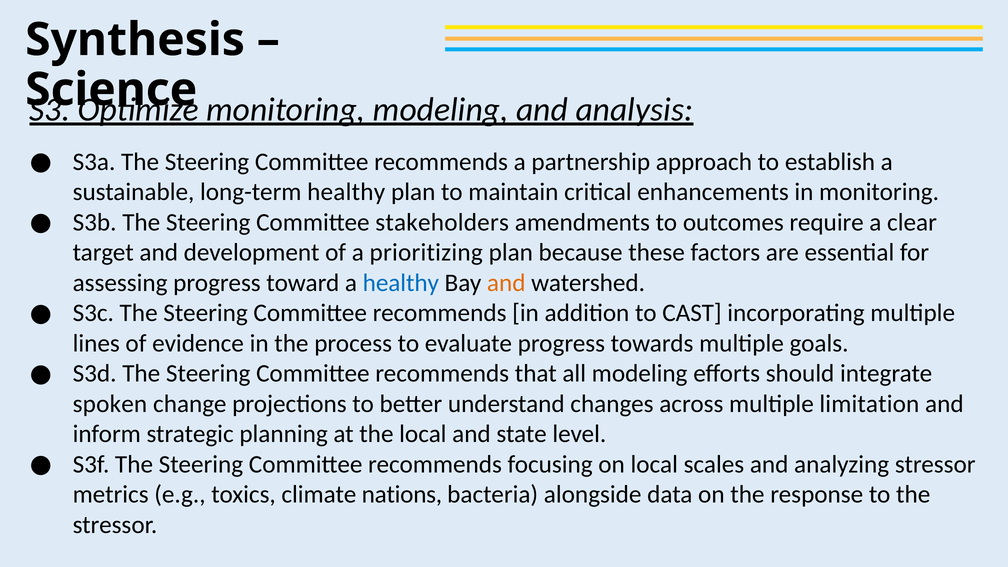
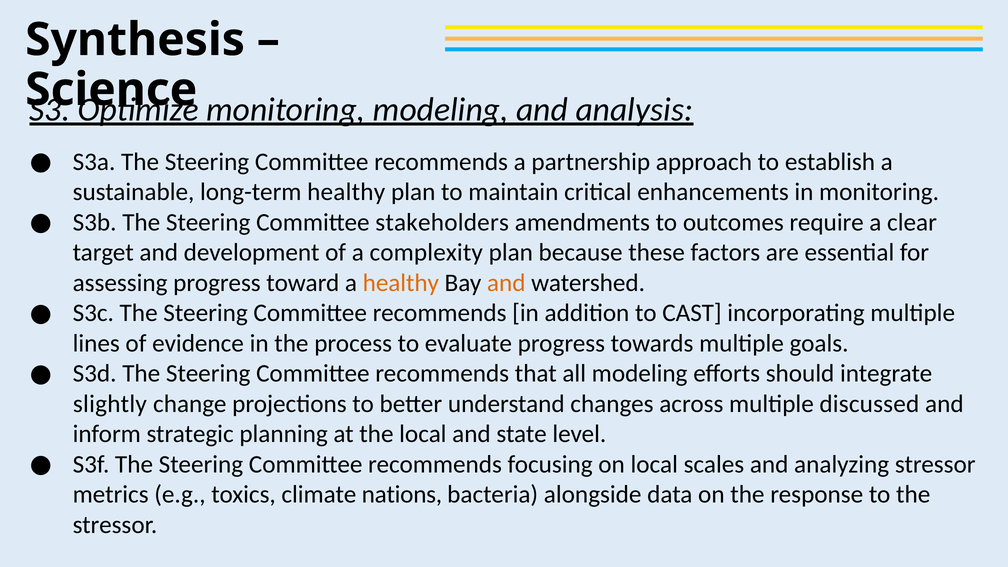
prioritizing: prioritizing -> complexity (426, 253)
healthy colour: blue -> orange (401, 283)
spoken: spoken -> slightly (110, 404)
limitation: limitation -> discussed (869, 404)
